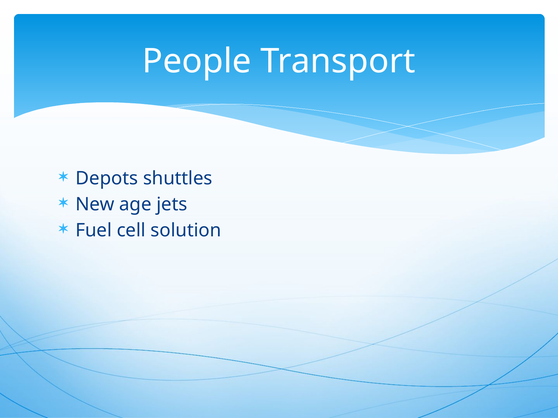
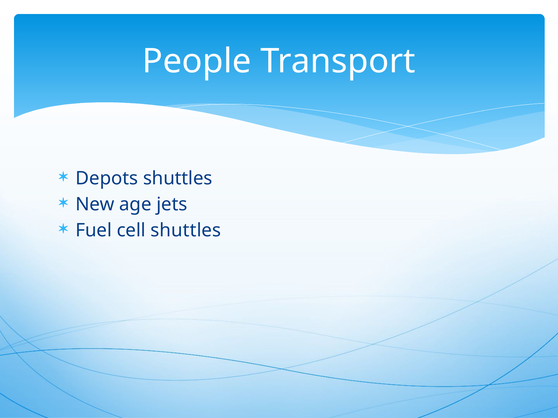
cell solution: solution -> shuttles (186, 231)
